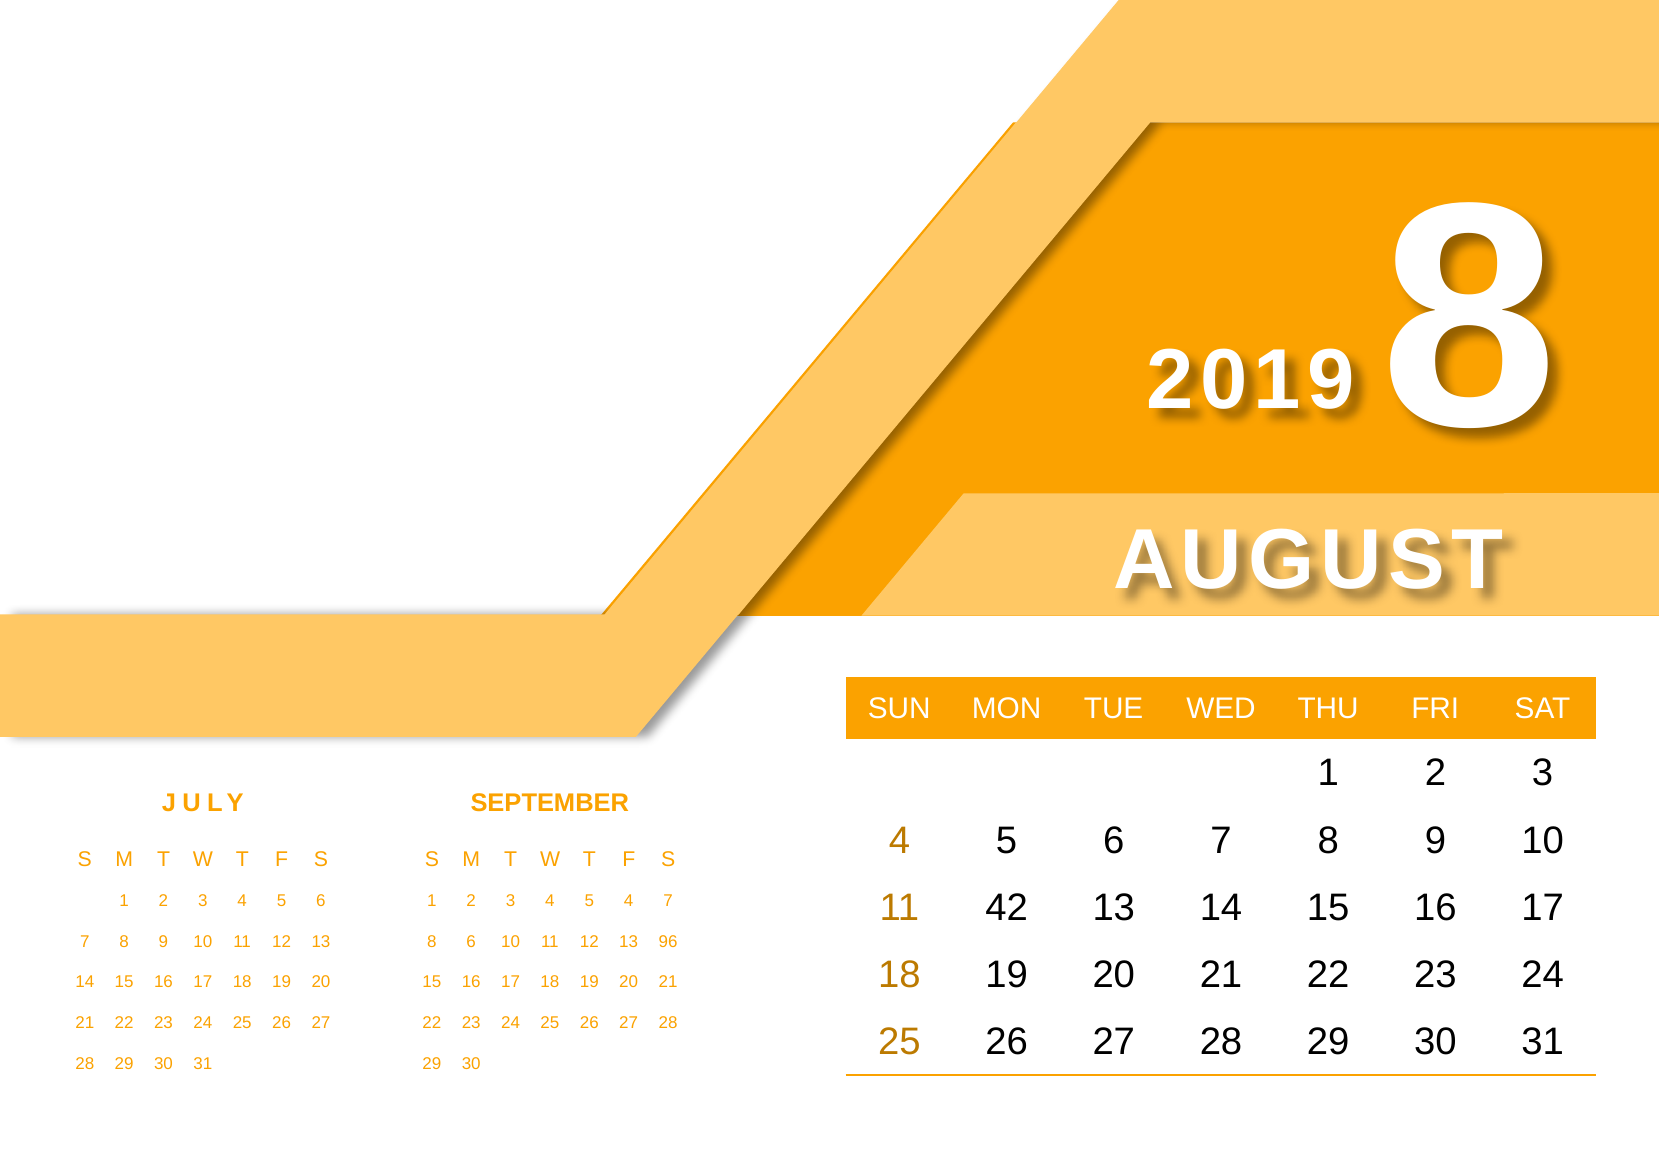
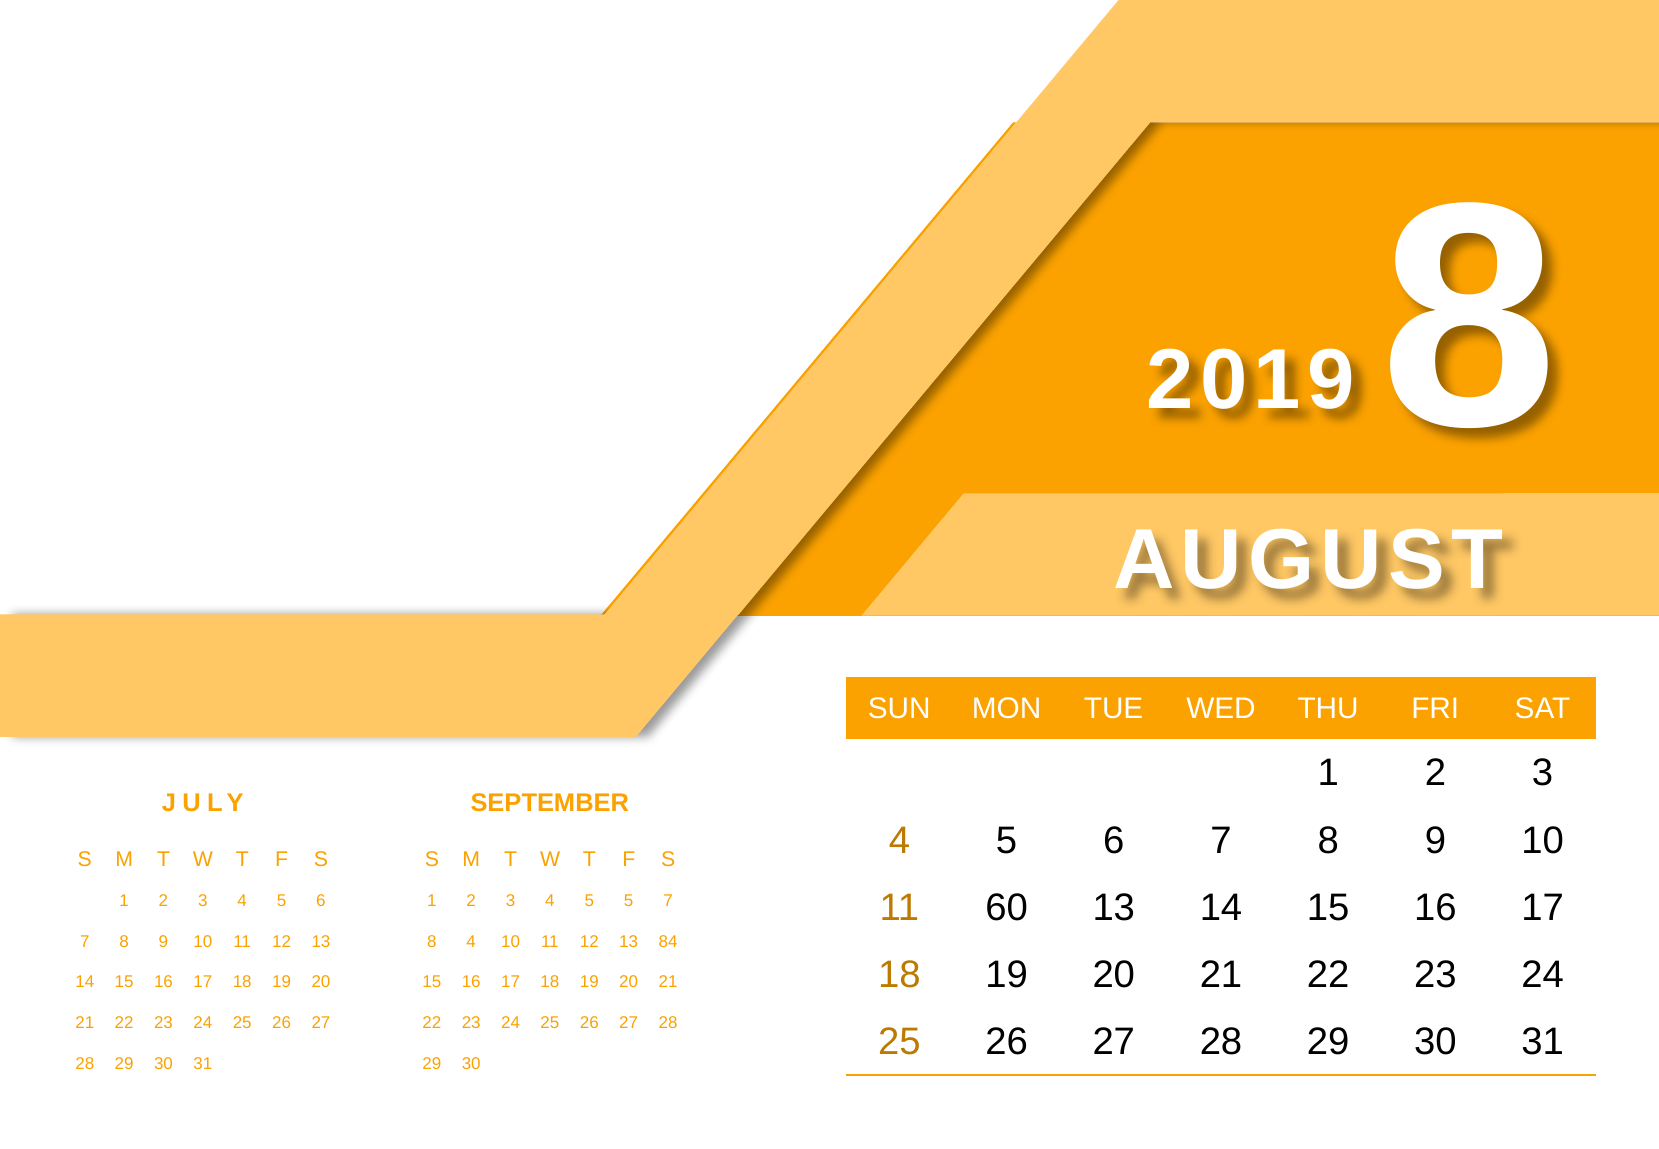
42: 42 -> 60 (1007, 907)
5 4: 4 -> 5 (629, 900)
8 6: 6 -> 4 (471, 941)
96: 96 -> 84 (668, 941)
